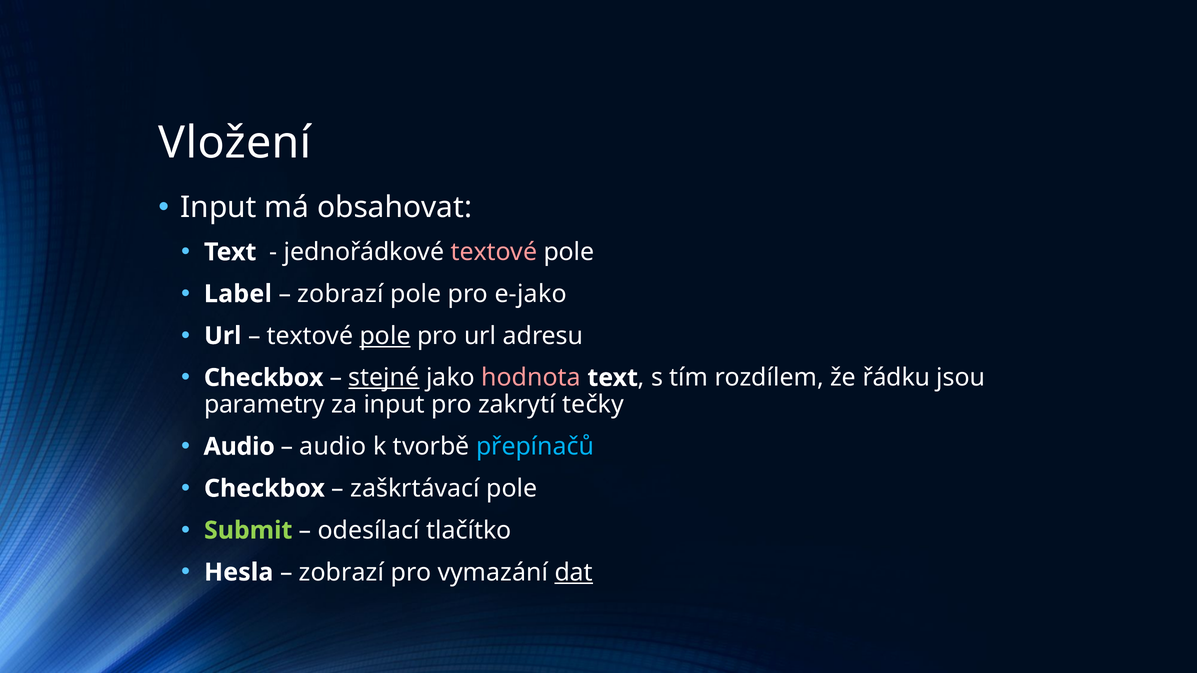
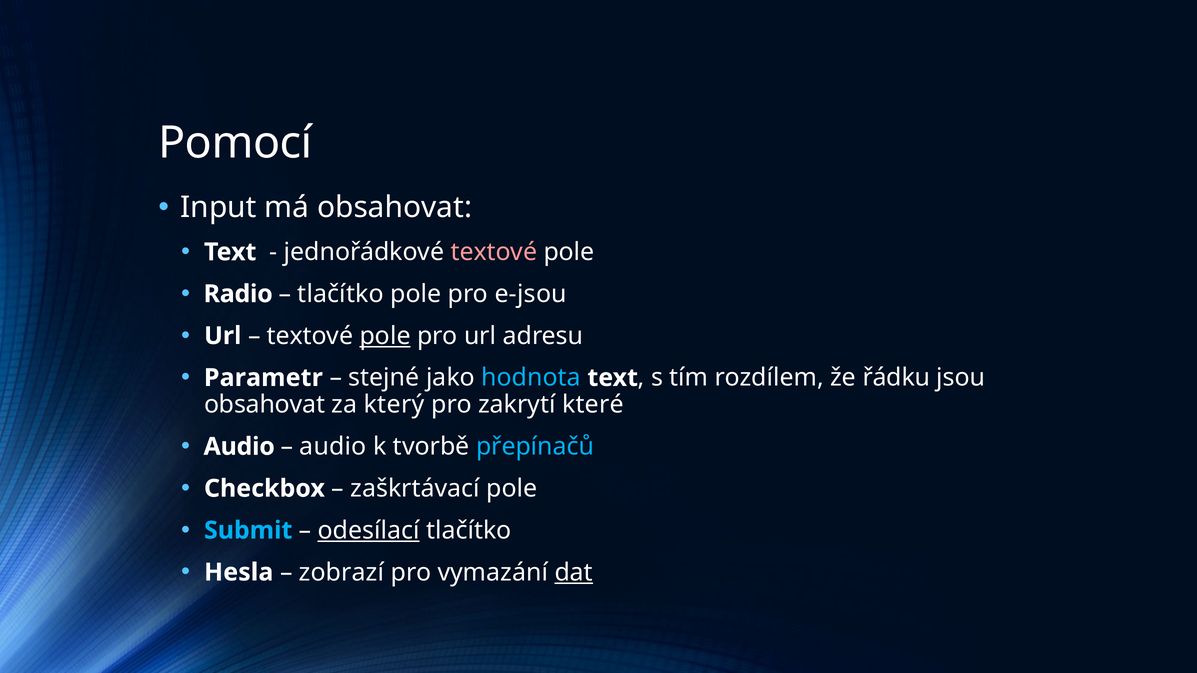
Vložení: Vložení -> Pomocí (235, 143)
Label: Label -> Radio (238, 294)
zobrazí: zobrazí -> tlačítko (341, 294)
e-jako: e-jako -> e-jsou (531, 294)
Checkbox: Checkbox -> Parametr (263, 378)
stejné underline: present -> none (384, 378)
hodnota colour: pink -> light blue (531, 378)
parametry: parametry -> obsahovat (265, 405)
za input: input -> který (394, 405)
tečky: tečky -> které (593, 405)
Submit colour: light green -> light blue (248, 531)
odesílací underline: none -> present (369, 531)
